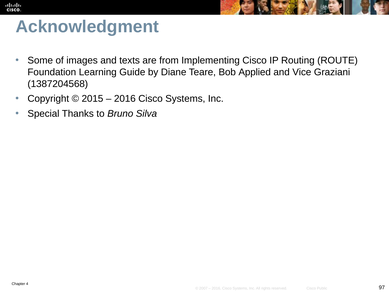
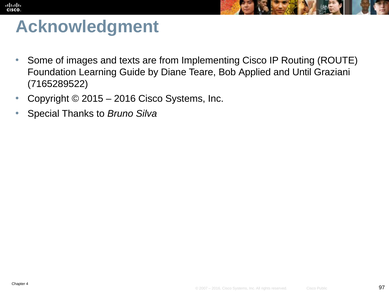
Vice: Vice -> Until (302, 72)
1387204568: 1387204568 -> 7165289522 (58, 84)
